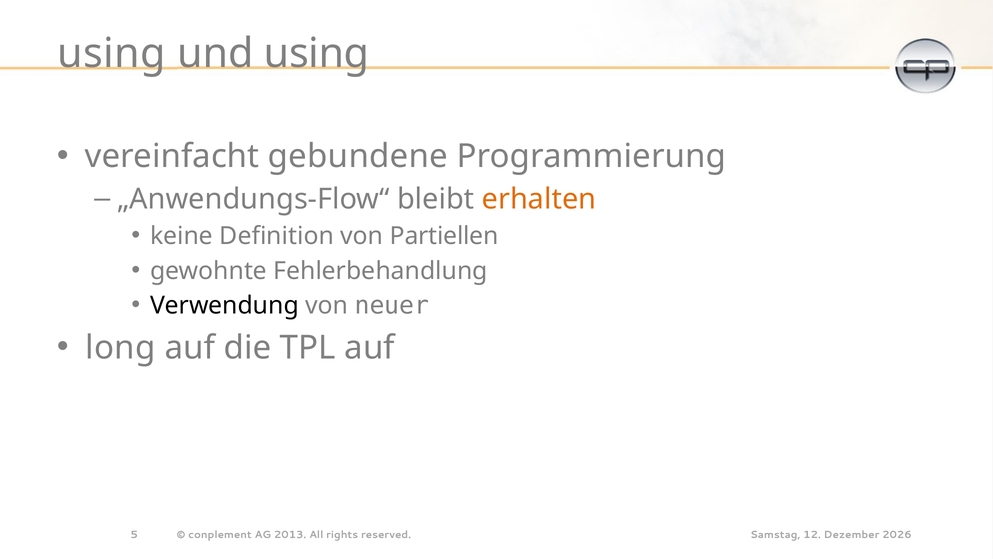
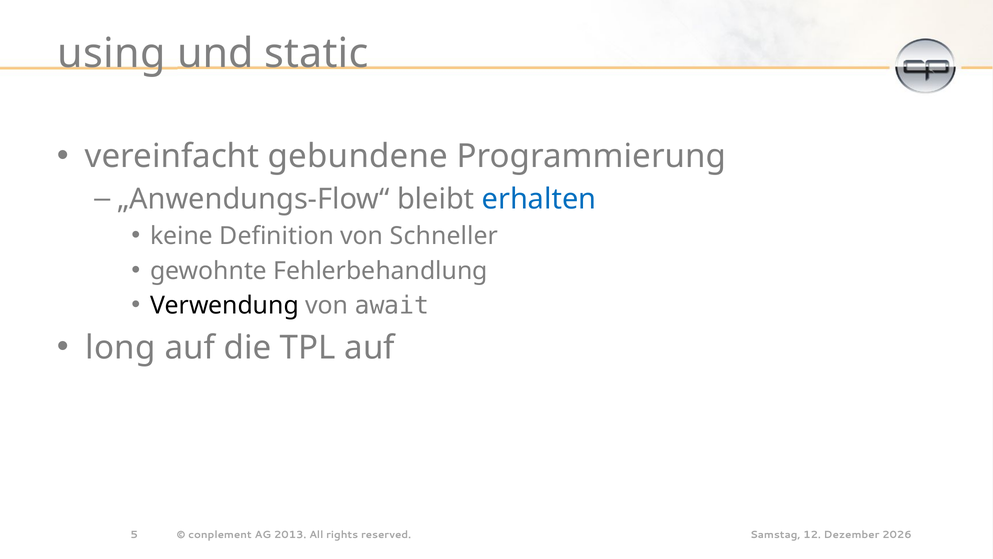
und using: using -> static (316, 54)
erhalten colour: orange -> blue (539, 199)
Partiellen: Partiellen -> Schneller (444, 236)
neuer: neuer -> await (392, 305)
